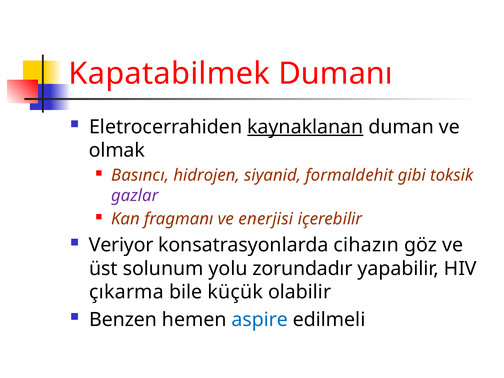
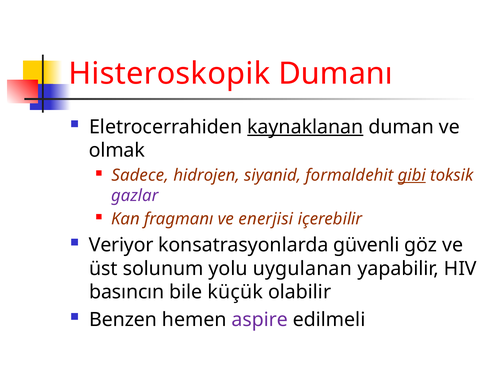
Kapatabilmek: Kapatabilmek -> Histeroskopik (169, 74)
Basıncı: Basıncı -> Sadece (140, 175)
gibi underline: none -> present (412, 175)
cihazın: cihazın -> güvenli (366, 245)
zorundadır: zorundadır -> uygulanan (302, 269)
çıkarma: çıkarma -> basıncın (127, 292)
aspire colour: blue -> purple (260, 320)
